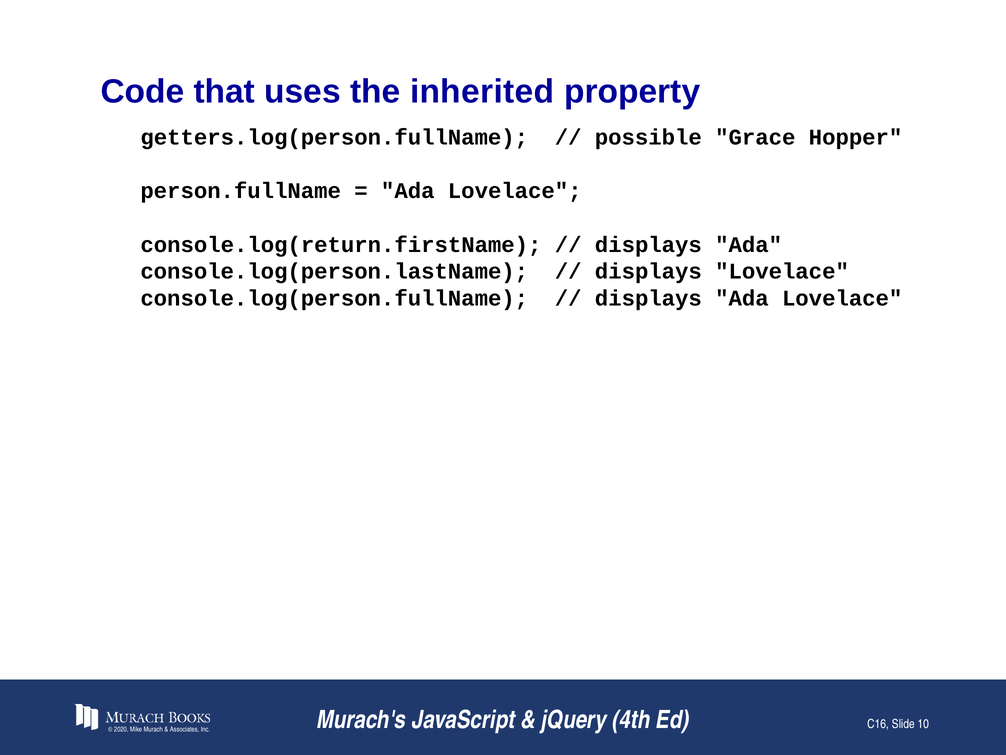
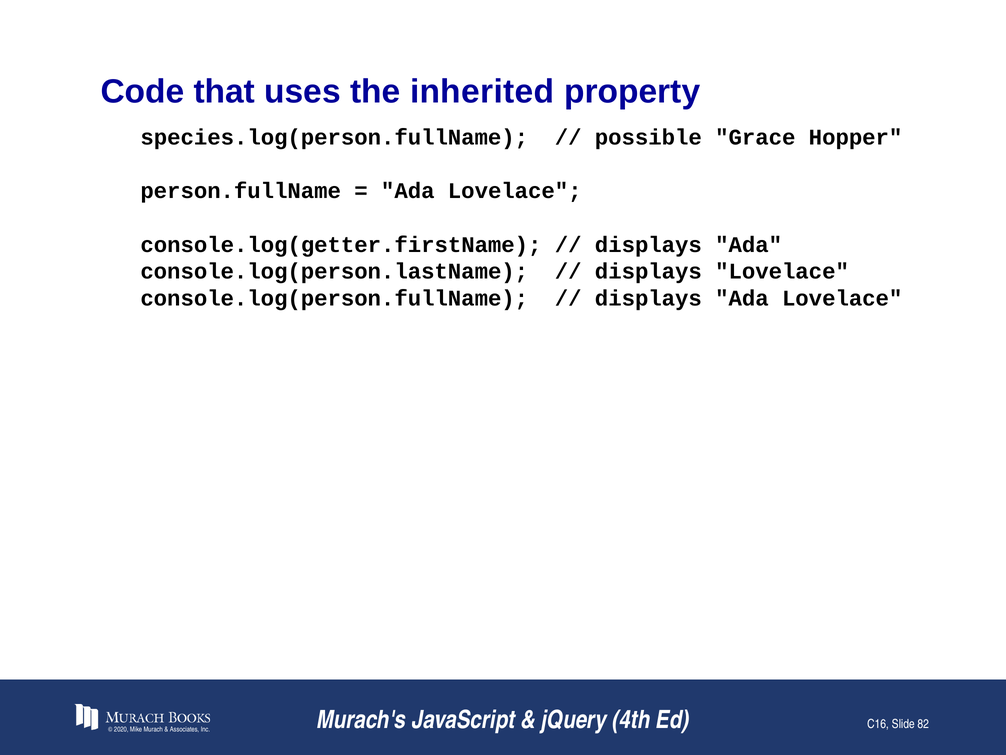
getters.log(person.fullName: getters.log(person.fullName -> species.log(person.fullName (334, 137)
console.log(return.firstName: console.log(return.firstName -> console.log(getter.firstName (341, 245)
10: 10 -> 82 (923, 724)
